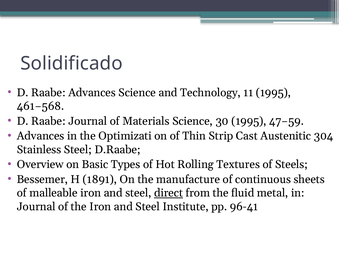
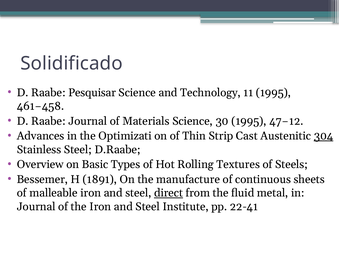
Raabe Advances: Advances -> Pesquisar (92, 93)
461−568: 461−568 -> 461−458 (41, 106)
47−59: 47−59 -> 47−12 (286, 121)
304 underline: none -> present (324, 136)
96-41: 96-41 -> 22-41 (244, 207)
